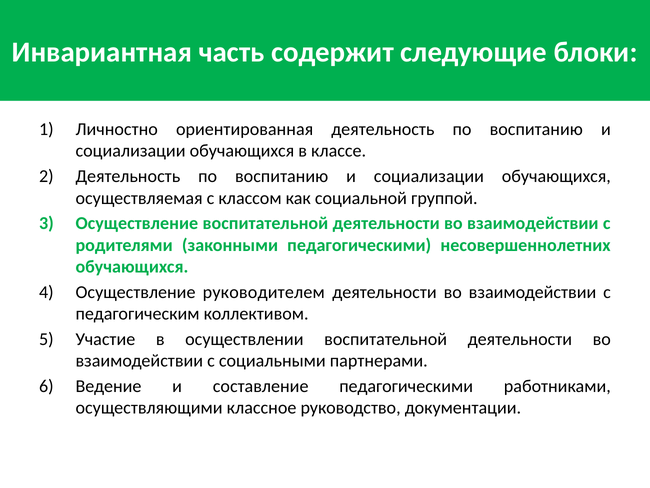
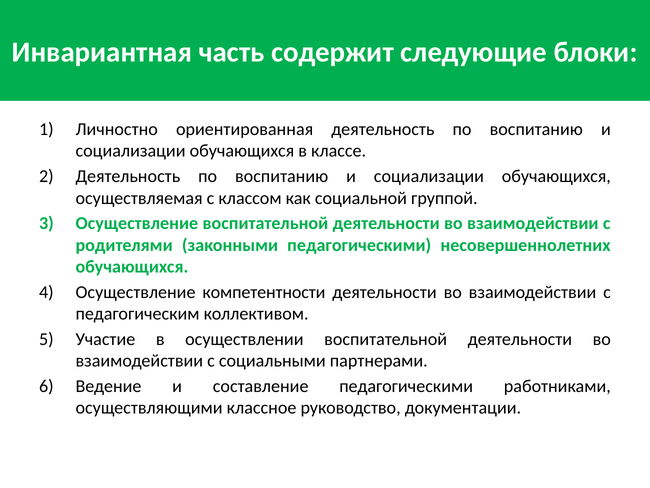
руководителем: руководителем -> компетентности (264, 292)
